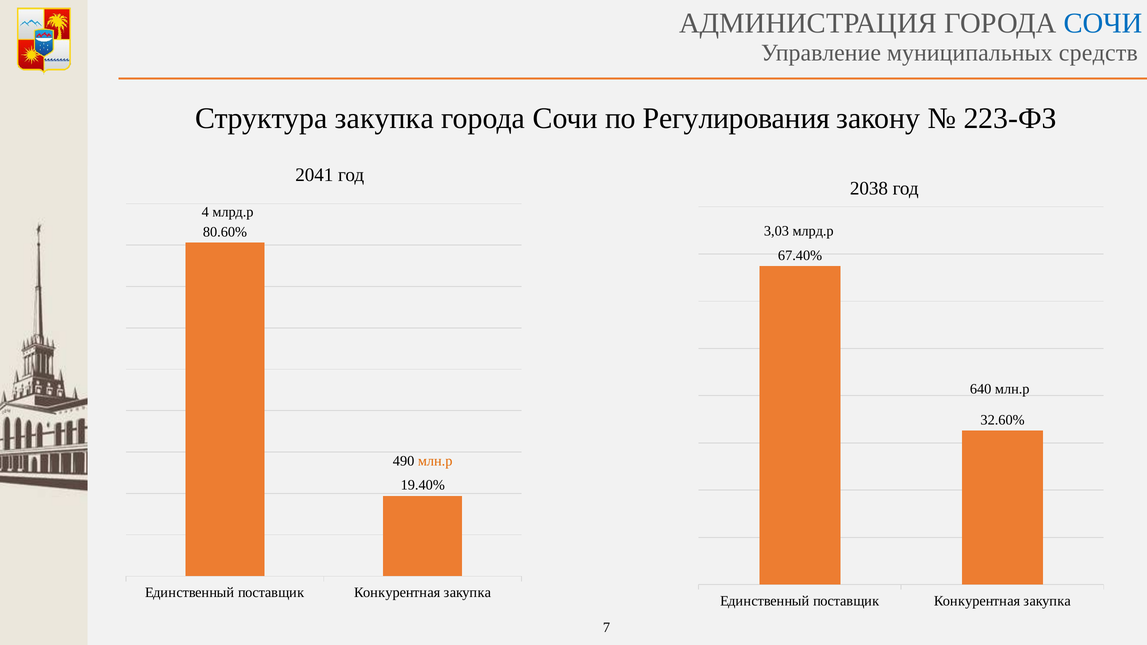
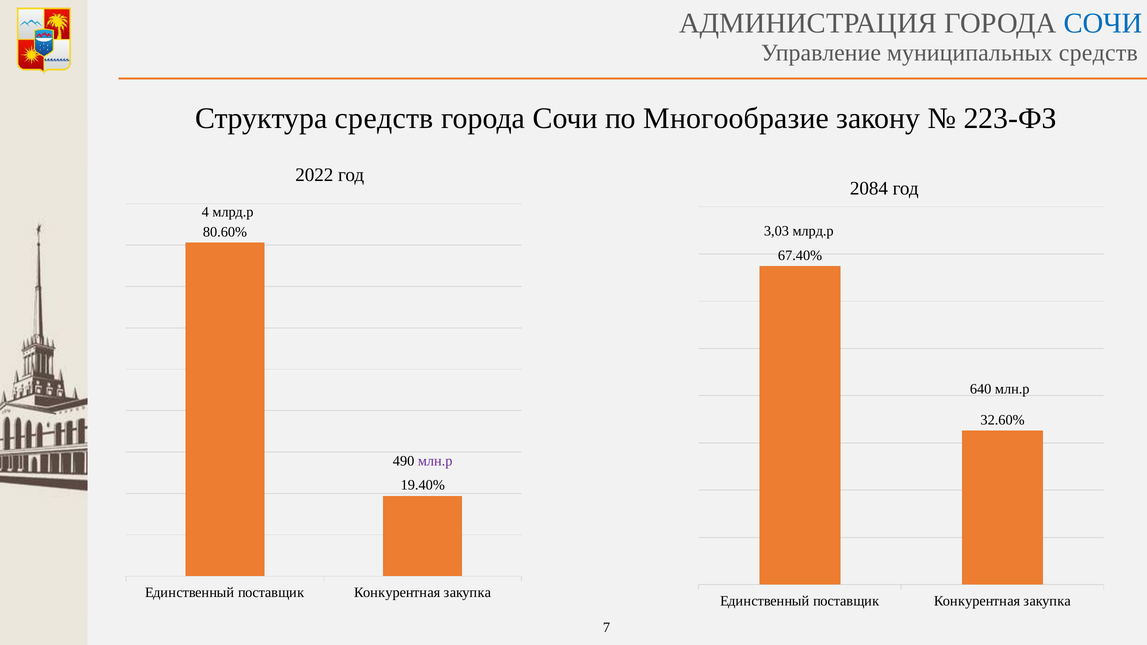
Структура закупка: закупка -> средств (384, 118)
Регулирования: Регулирования -> Многообразие (736, 118)
2041: 2041 -> 2022 (314, 175)
2038: 2038 -> 2084 (869, 188)
млн.р colour: orange -> purple (435, 461)
